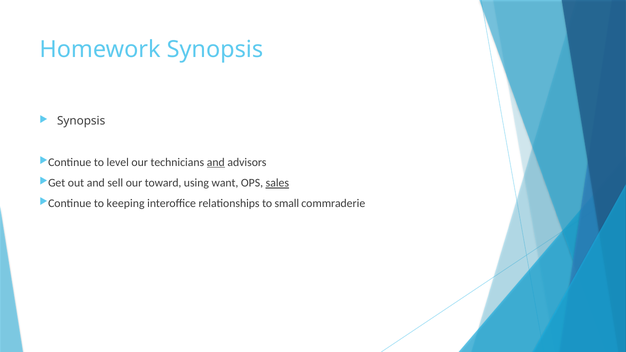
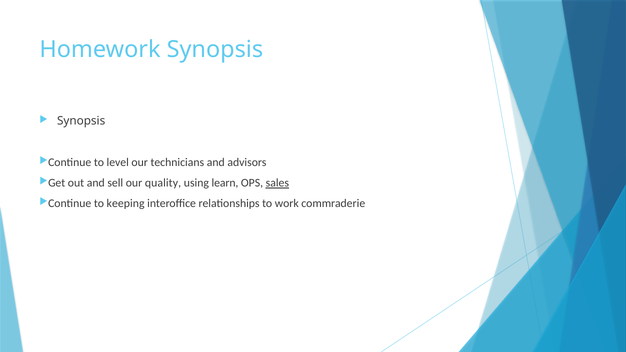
and underline: present -> none (216, 162)
toward: toward -> quality (163, 183)
want: want -> learn (225, 183)
small: small -> work (287, 204)
